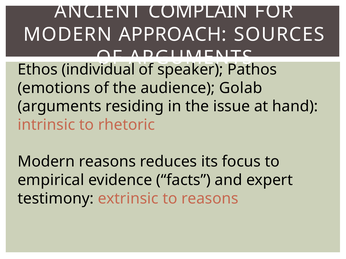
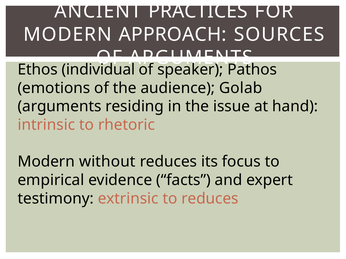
COMPLAIN: COMPLAIN -> PRACTICES (198, 11)
Modern reasons: reasons -> without (107, 162)
to reasons: reasons -> reduces (210, 199)
